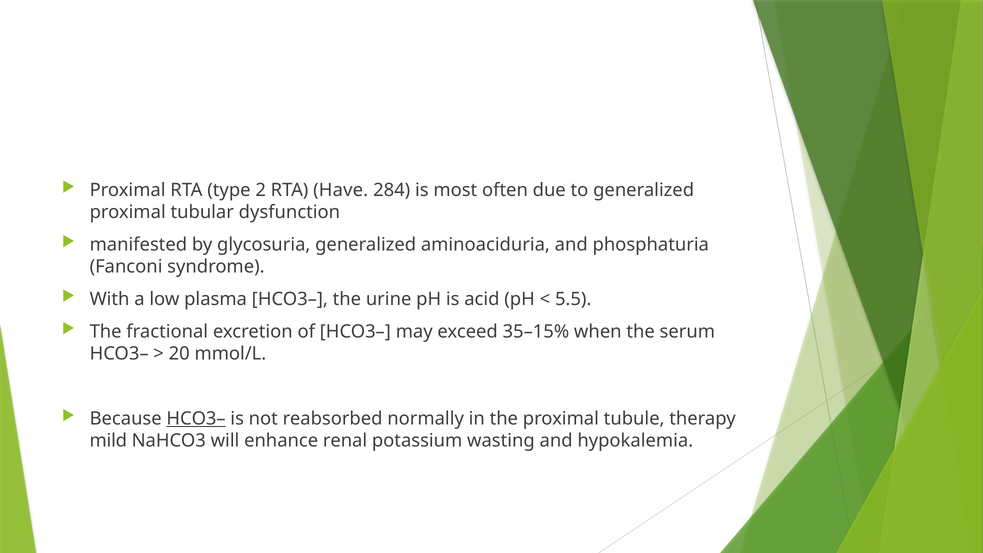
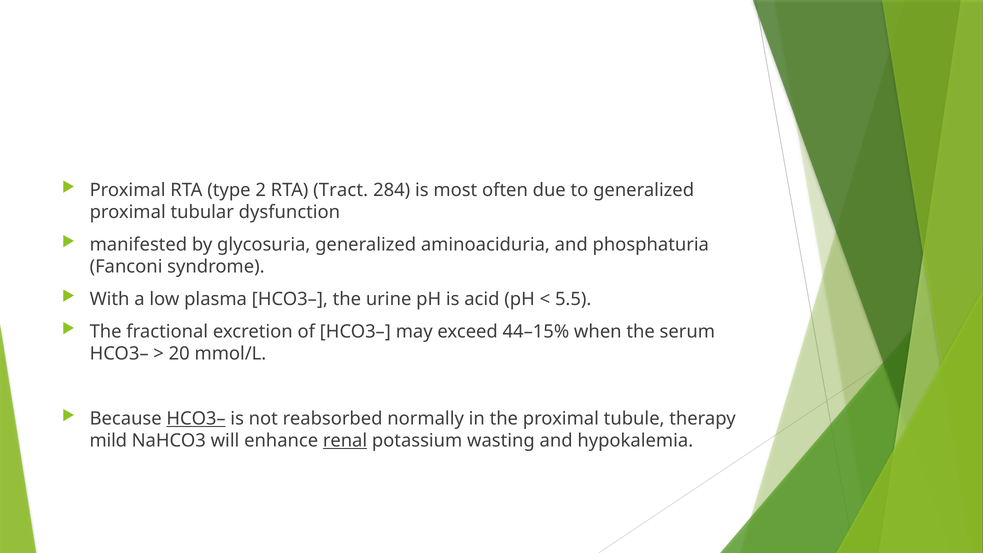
Have: Have -> Tract (341, 190)
35–15%: 35–15% -> 44–15% (536, 332)
renal underline: none -> present (345, 441)
